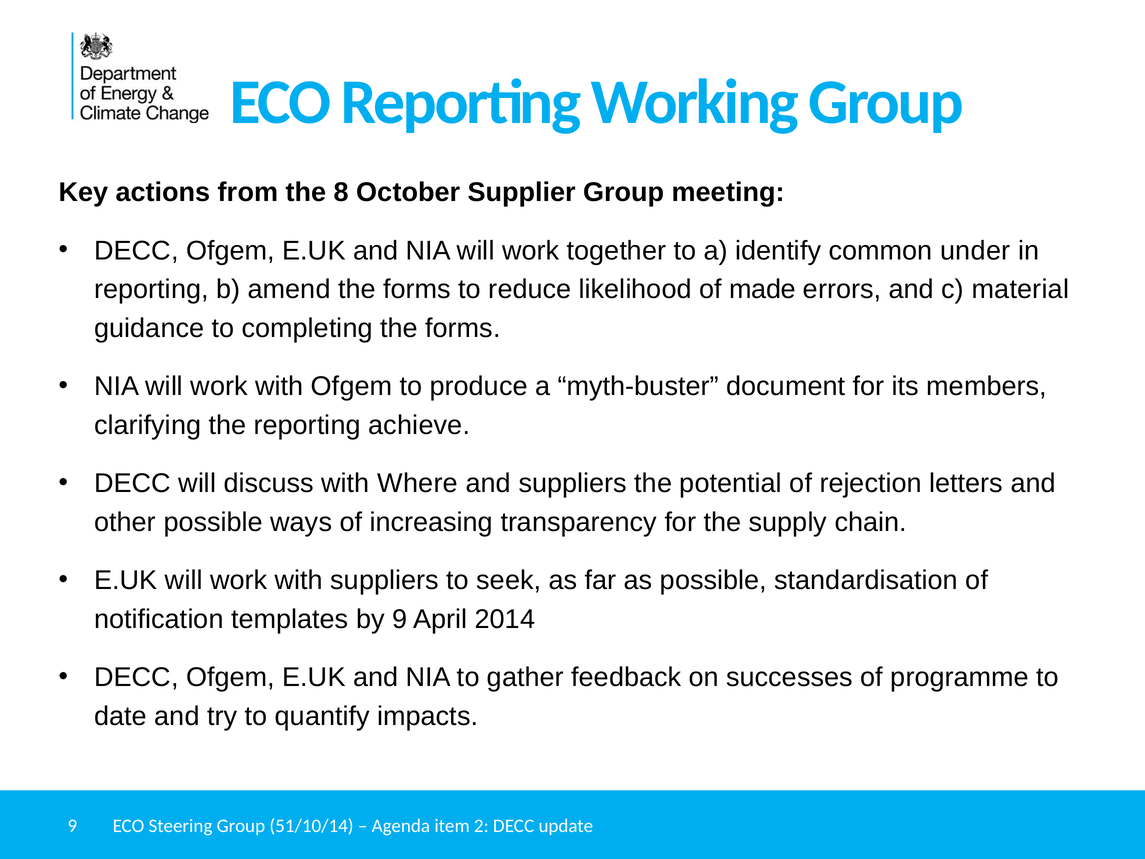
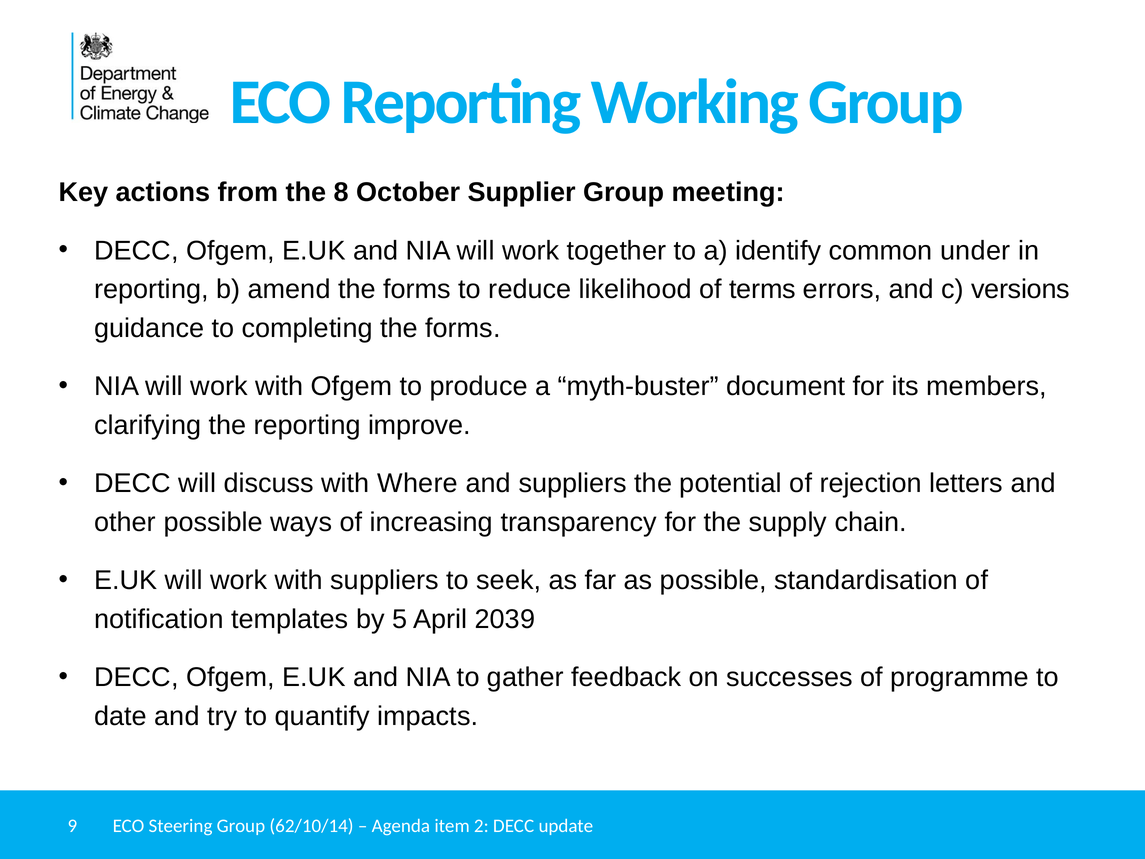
made: made -> terms (763, 289)
material: material -> versions (1021, 289)
achieve: achieve -> improve (419, 425)
by 9: 9 -> 5 (400, 619)
2014: 2014 -> 2039 (505, 619)
51/10/14: 51/10/14 -> 62/10/14 (312, 826)
